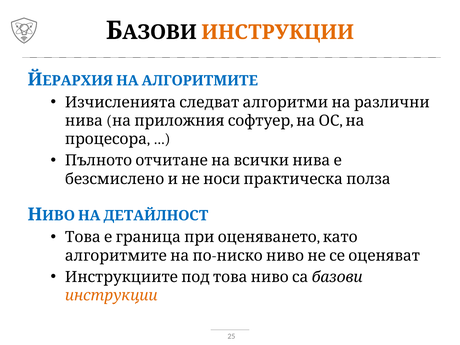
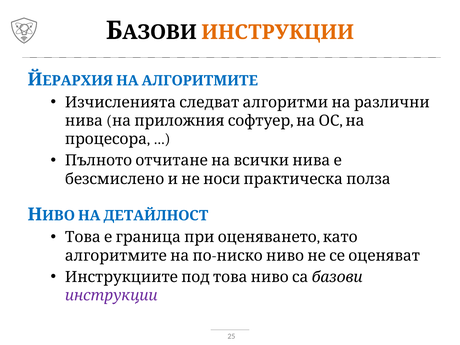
инструкции colour: orange -> purple (111, 295)
